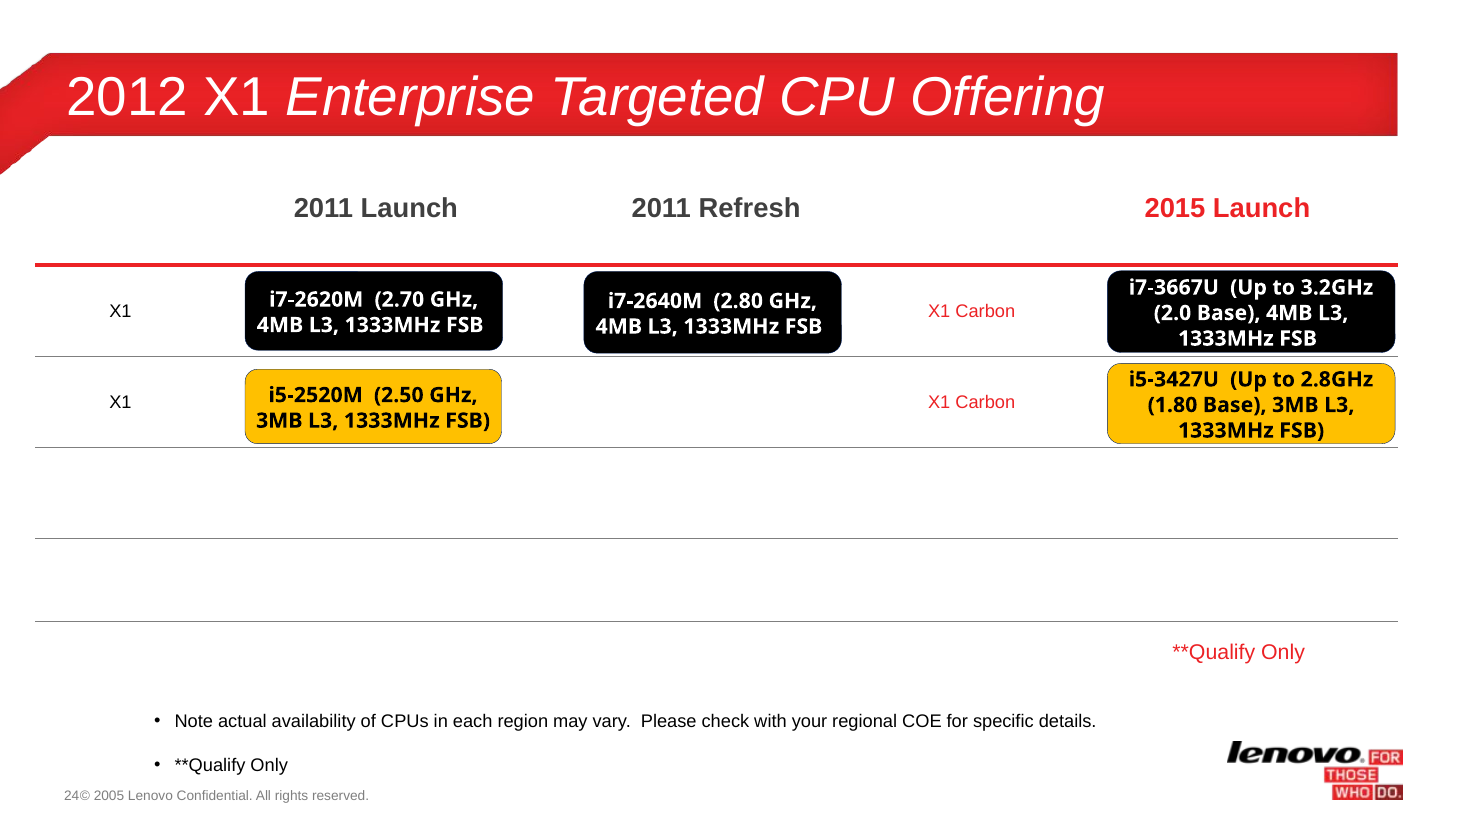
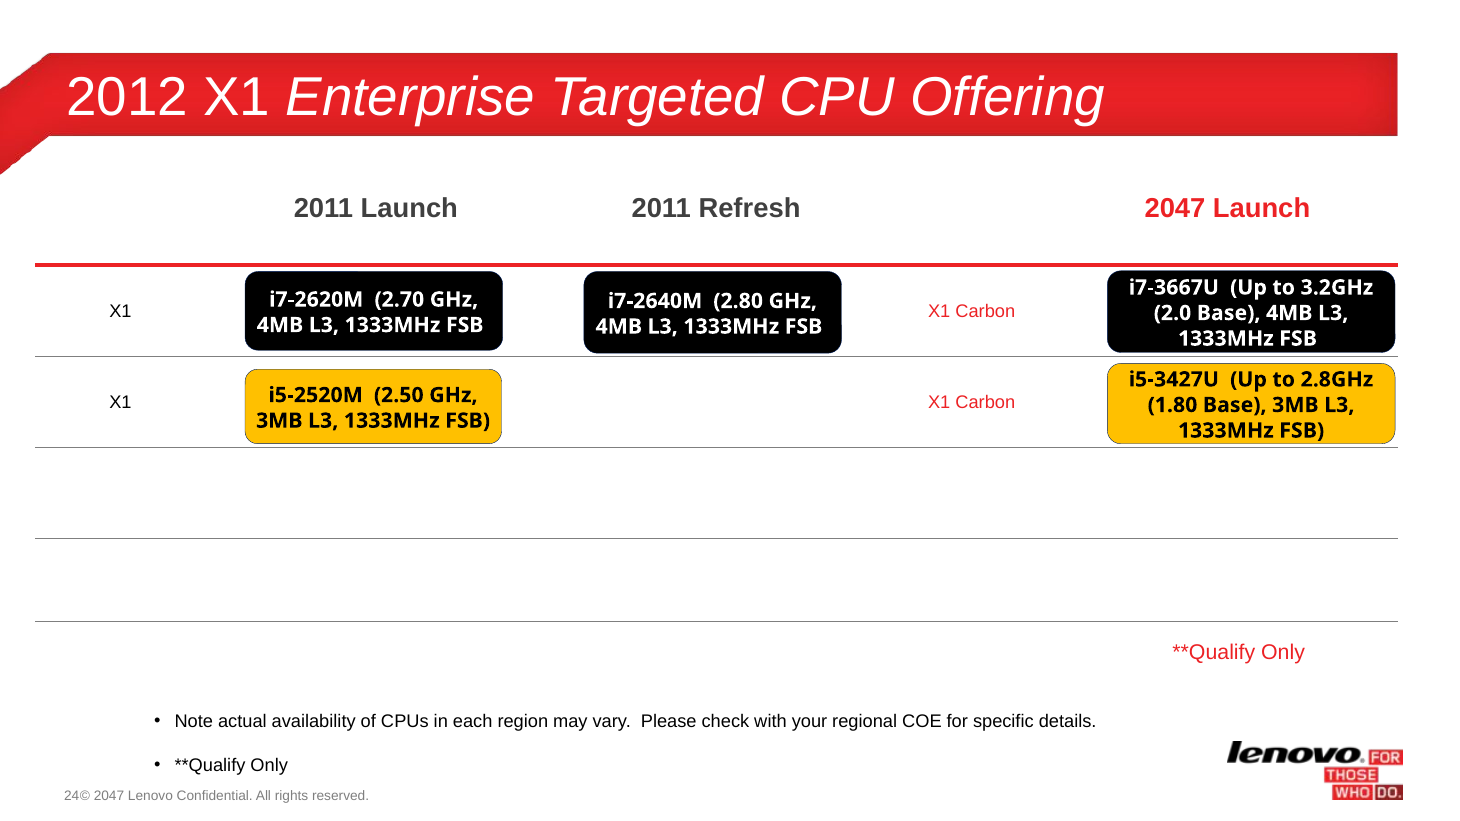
Refresh 2015: 2015 -> 2047 (1175, 209)
2005: 2005 -> 2047 (109, 796)
